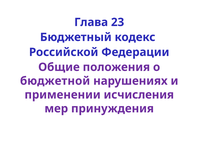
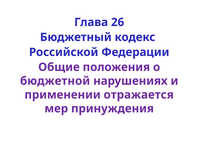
23: 23 -> 26 (118, 22)
исчисления: исчисления -> отражается (139, 95)
